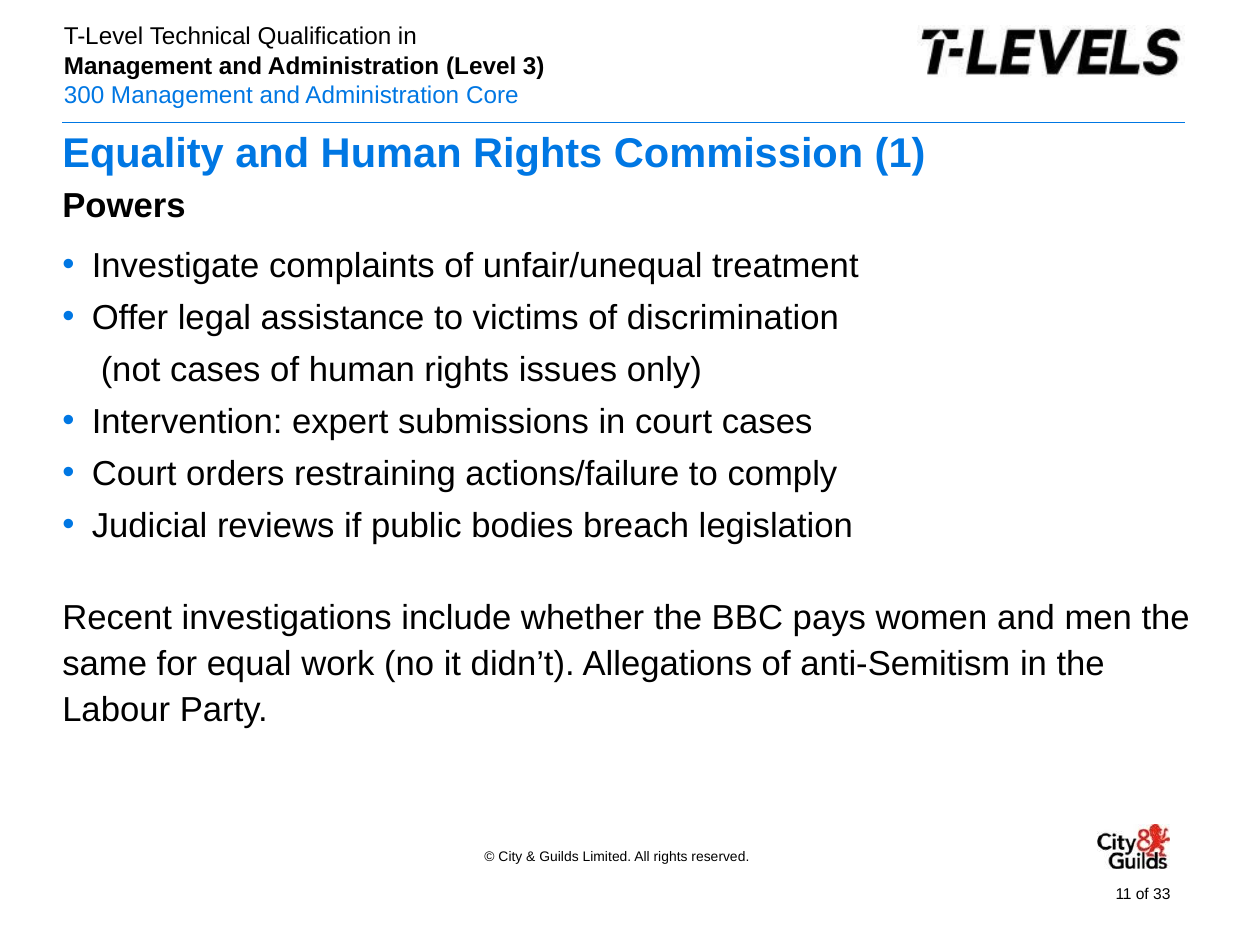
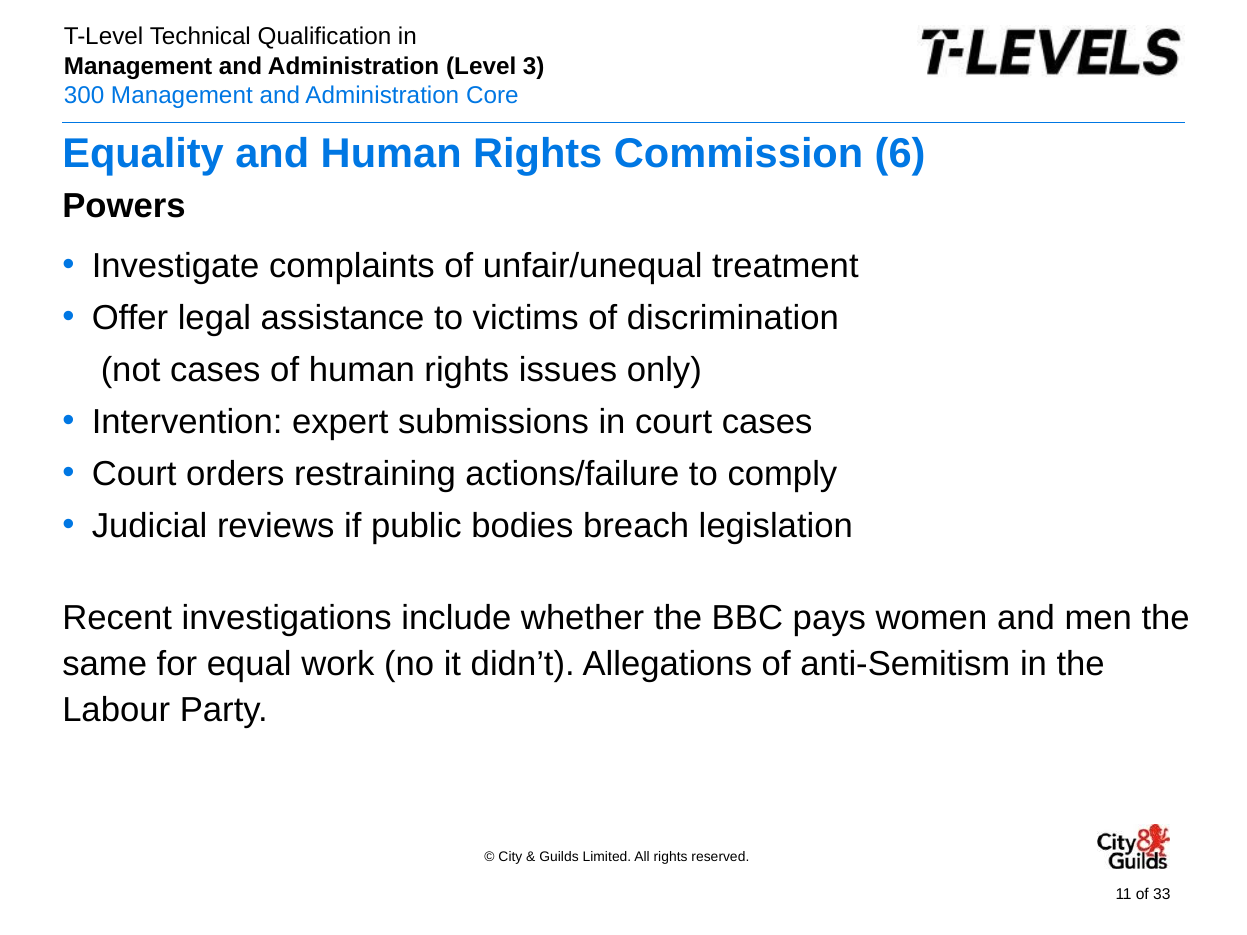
1: 1 -> 6 (900, 154)
